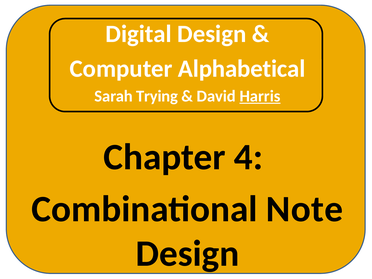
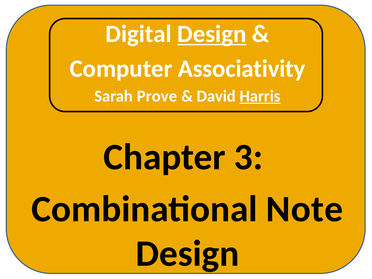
Design underline: none -> present (212, 34)
Alphabetical: Alphabetical -> Associativity (242, 69)
Trying: Trying -> Prove (157, 96)
4: 4 -> 3 (249, 157)
